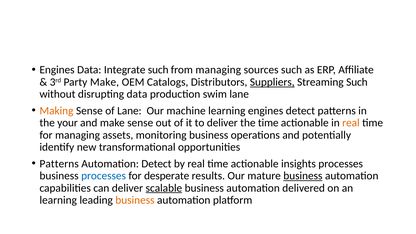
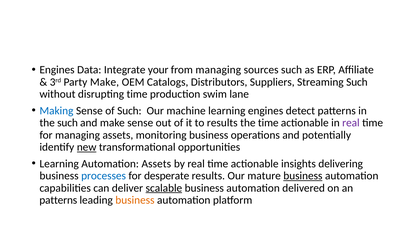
Integrate such: such -> your (158, 70)
Suppliers underline: present -> none (272, 82)
disrupting data: data -> time (137, 94)
Making colour: orange -> blue (56, 111)
of Lane: Lane -> Such (129, 111)
the your: your -> such (68, 123)
to deliver: deliver -> results (222, 123)
real colour: orange -> purple (351, 123)
new underline: none -> present (87, 147)
Patterns: Patterns -> Learning (59, 164)
Automation Detect: Detect -> Assets (156, 164)
insights processes: processes -> delivering (341, 164)
learning: learning -> patterns (58, 200)
